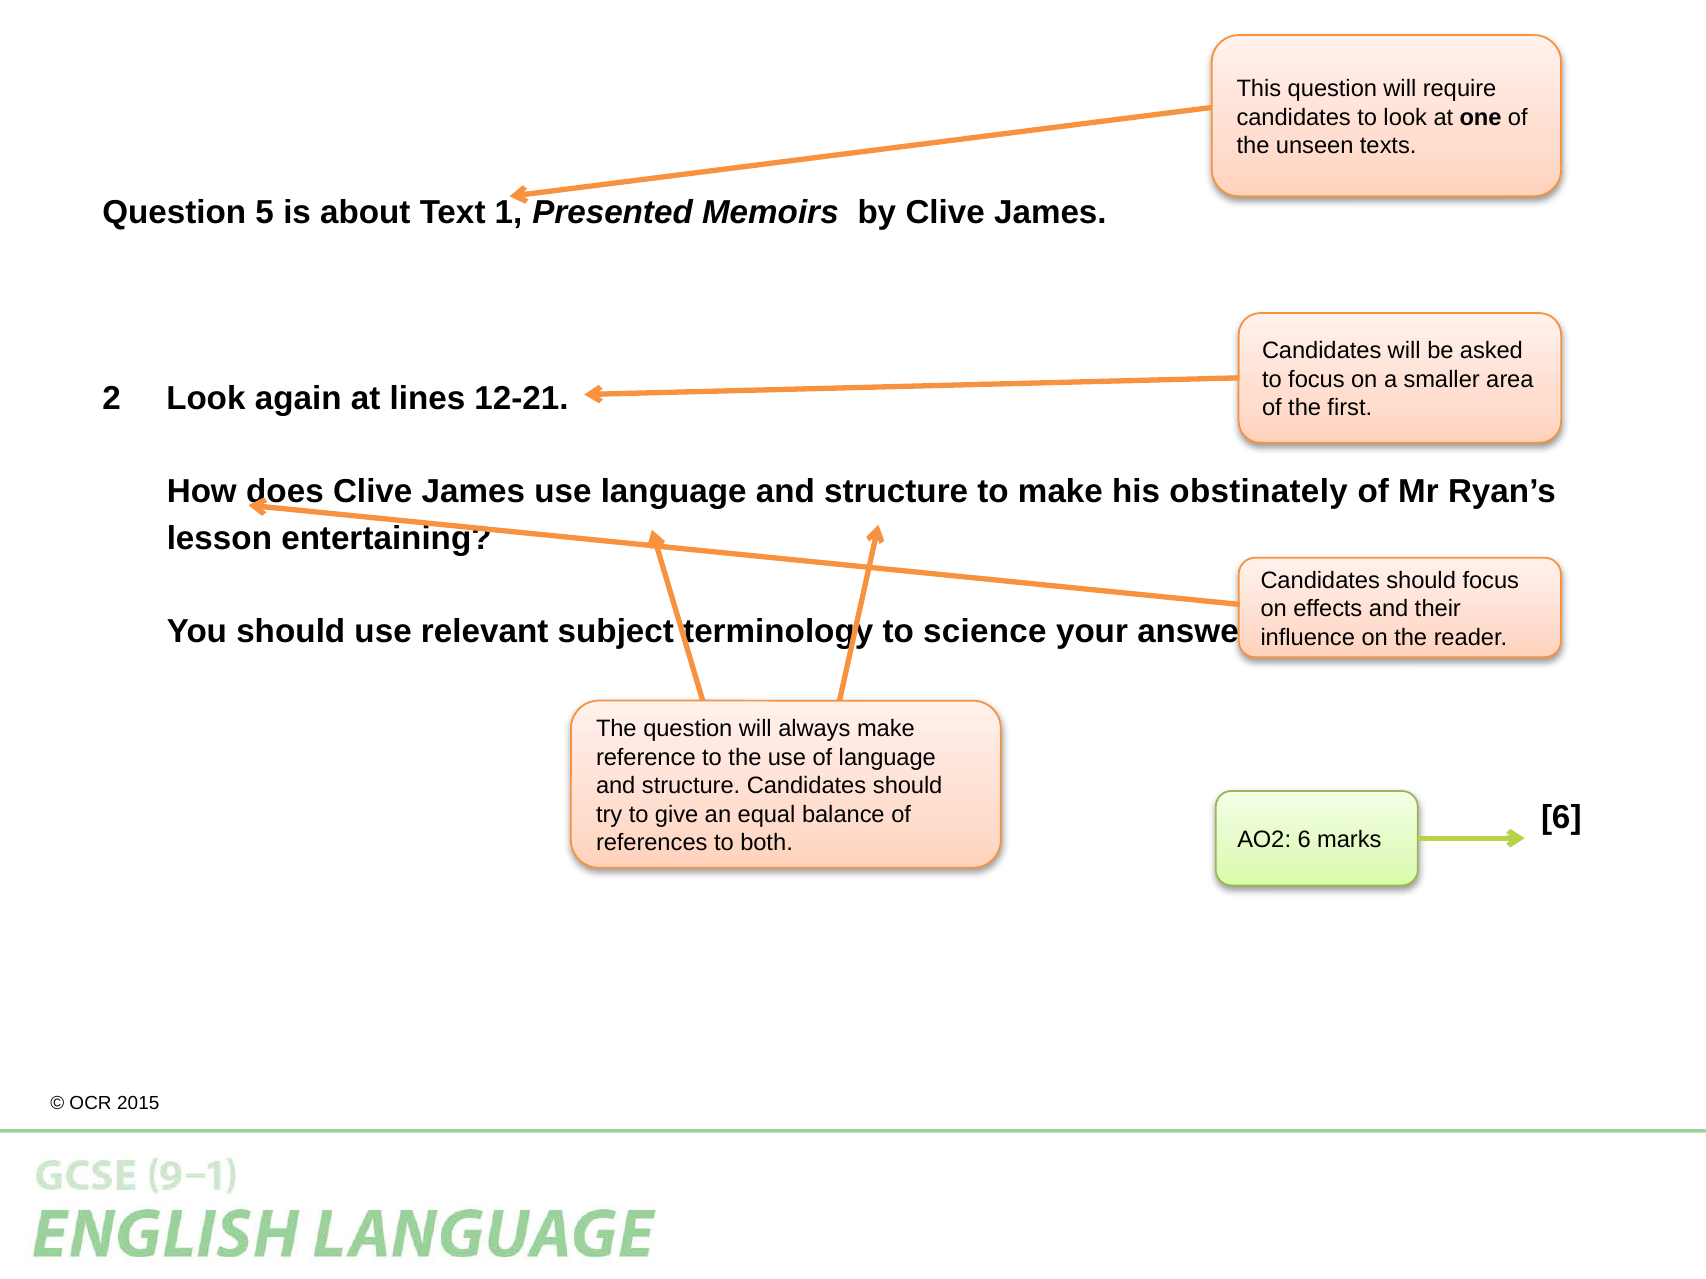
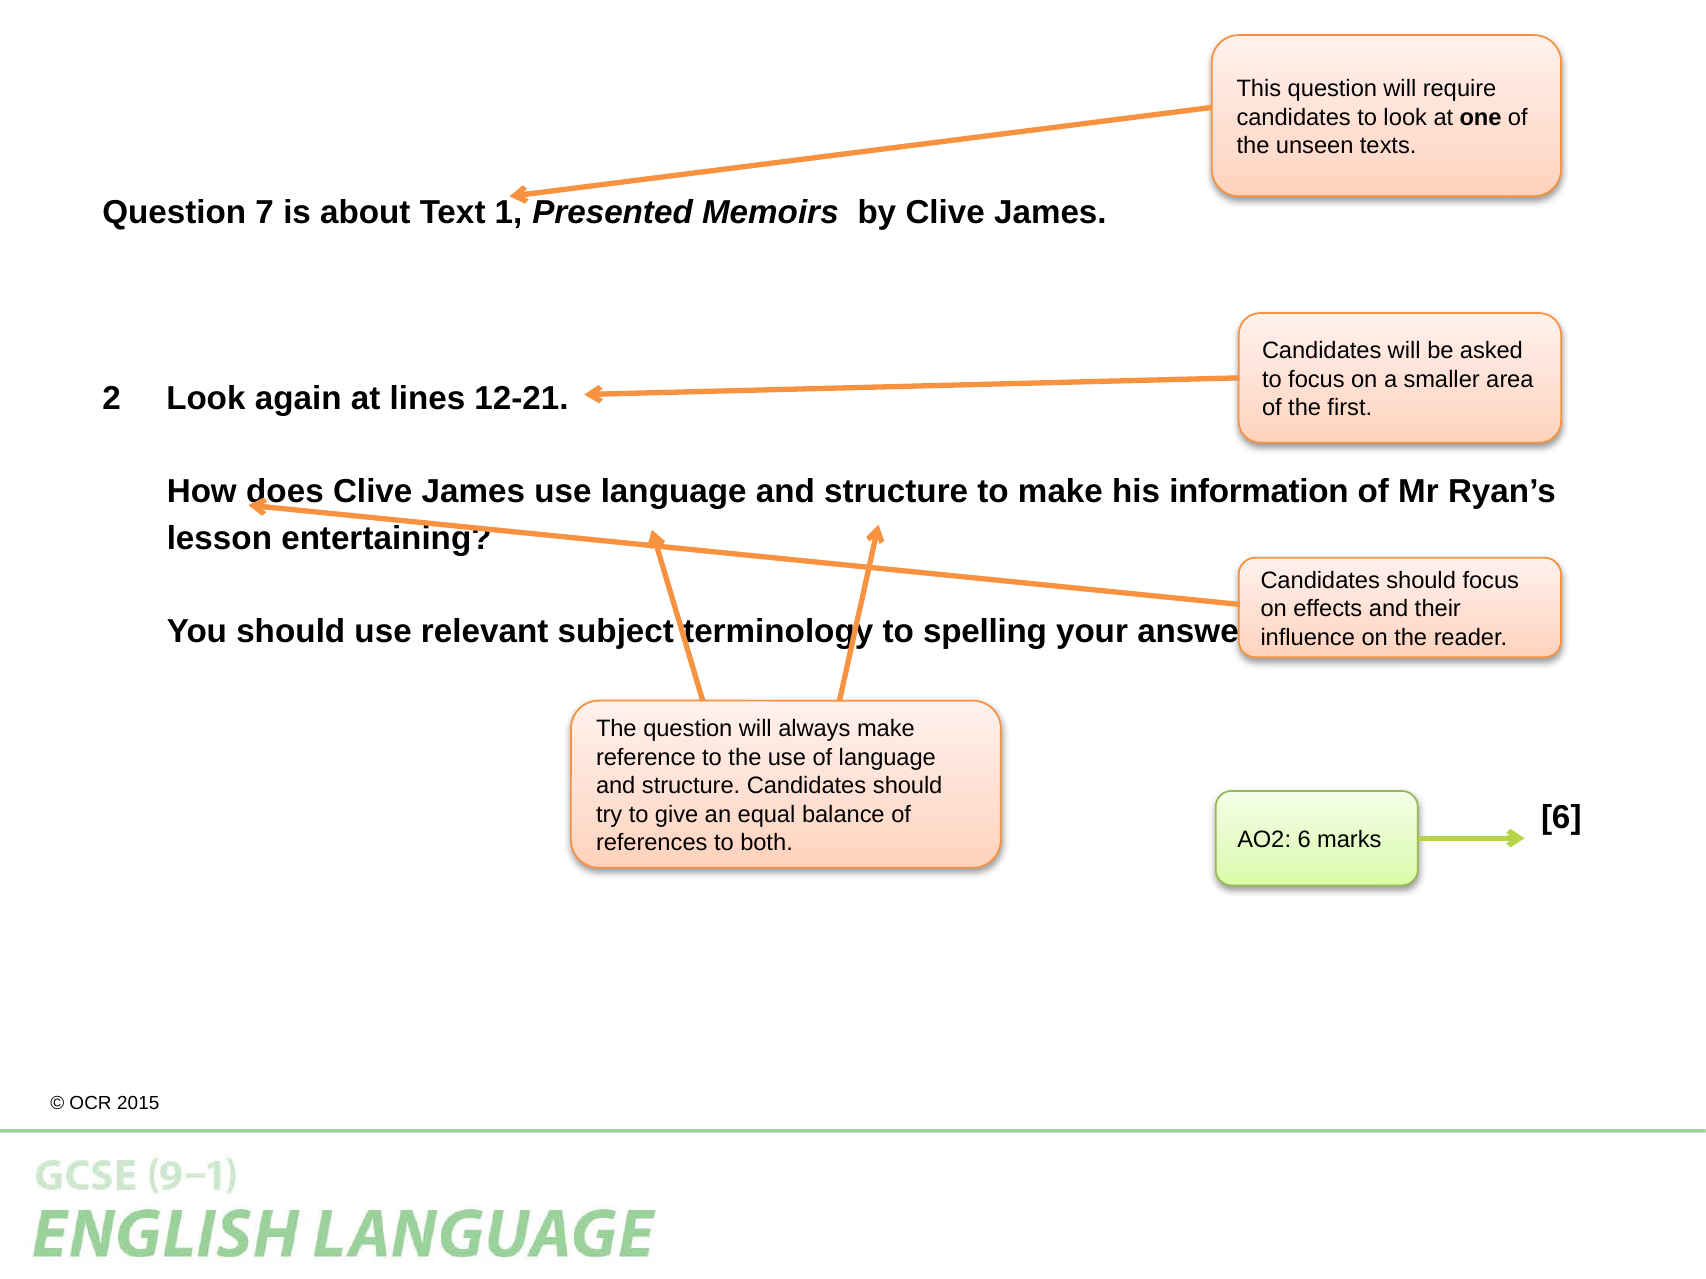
5: 5 -> 7 (265, 213)
obstinately: obstinately -> information (1259, 492)
science: science -> spelling (985, 632)
